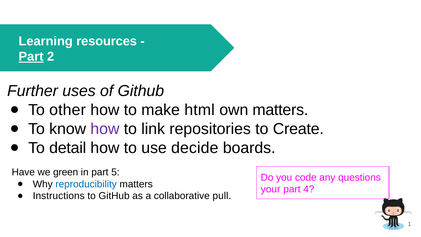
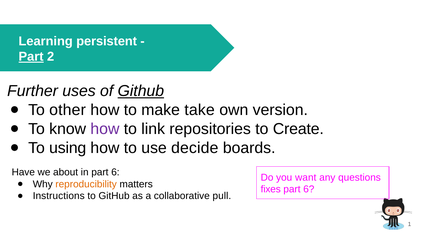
resources: resources -> persistent (107, 41)
Github underline: none -> present (141, 91)
html: html -> take (200, 110)
own matters: matters -> version (280, 110)
detail: detail -> using (68, 148)
green: green -> about (66, 172)
in part 5: 5 -> 6 (115, 172)
code: code -> want (306, 177)
reproducibility colour: blue -> orange (86, 184)
your: your -> fixes (271, 189)
4: 4 -> 6 (309, 189)
